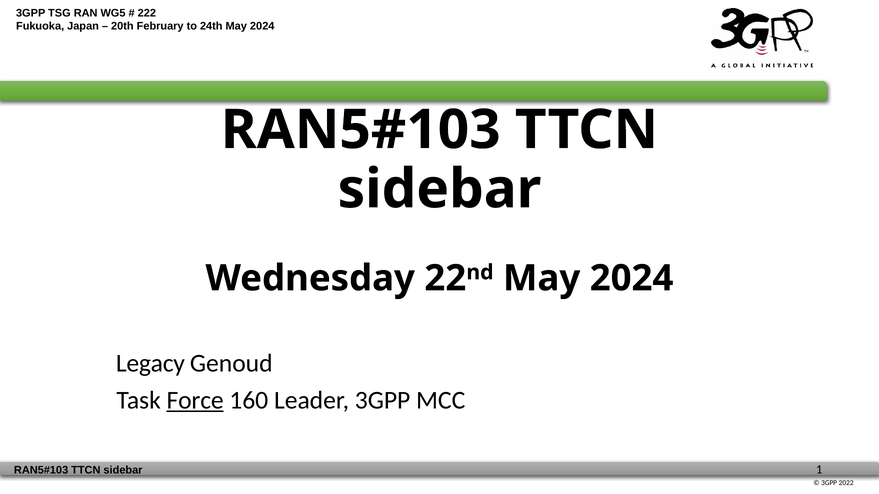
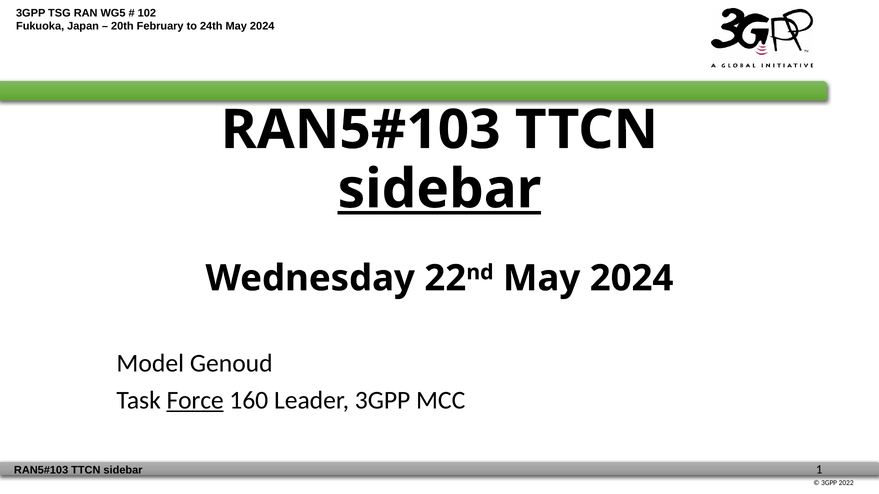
222: 222 -> 102 (147, 13)
sidebar underline: none -> present (439, 189)
Legacy: Legacy -> Model (150, 364)
